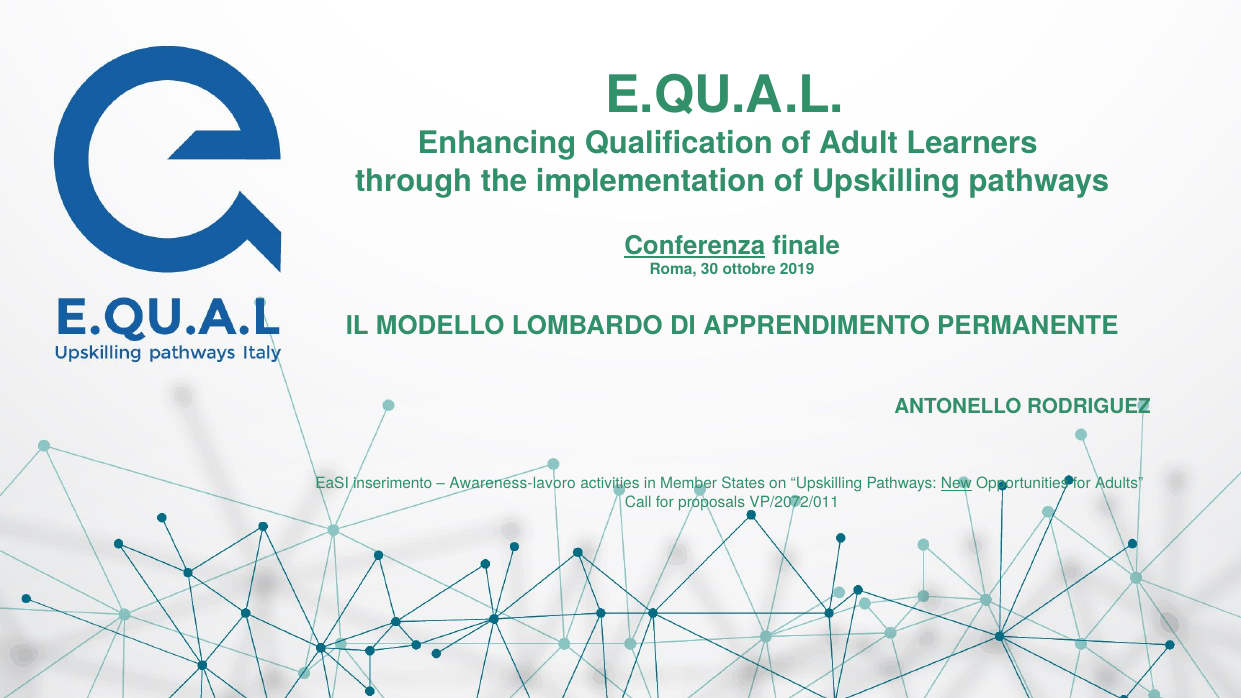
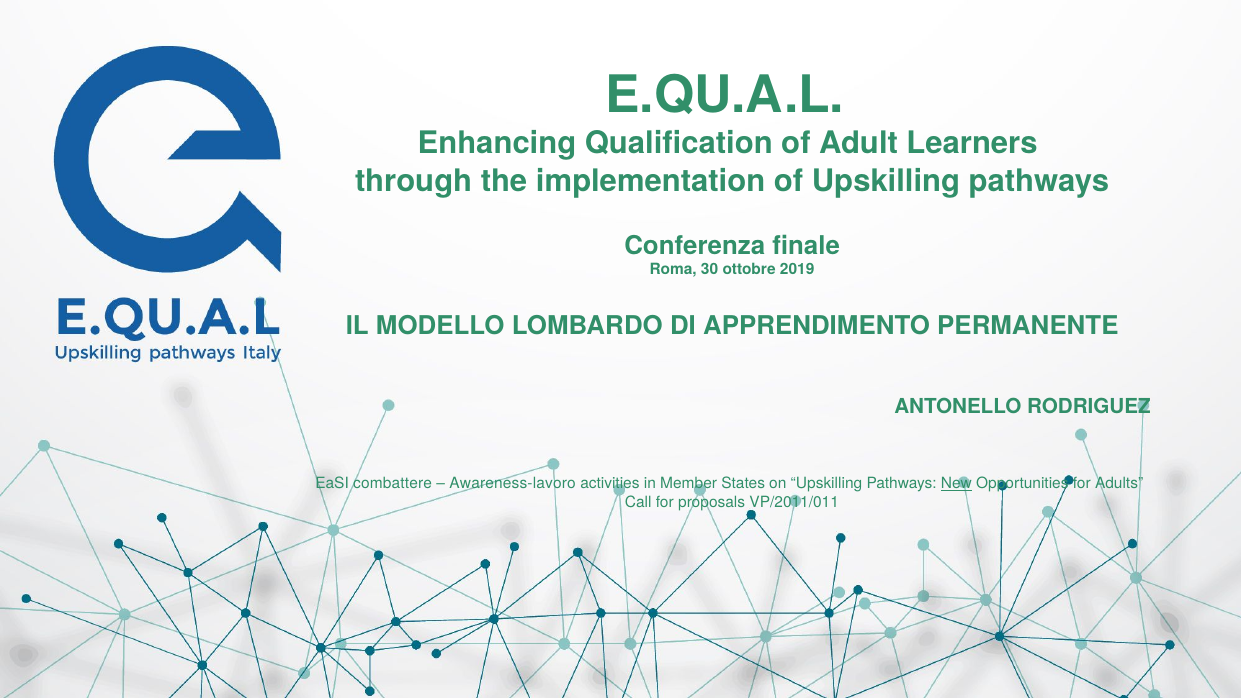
Conferenza underline: present -> none (695, 246)
inserimento: inserimento -> combattere (393, 484)
VP/2072/011: VP/2072/011 -> VP/2011/011 (794, 502)
